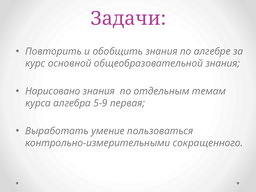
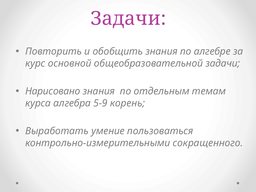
общеобразовательной знания: знания -> задачи (223, 63)
первая: первая -> корень (127, 103)
